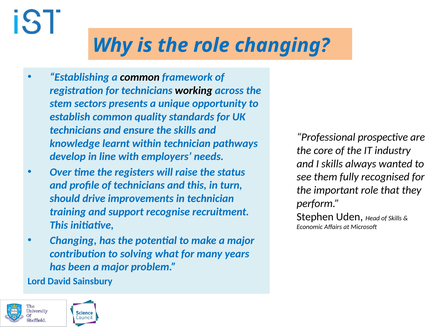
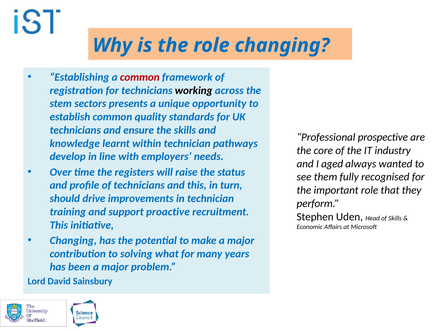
common colour: black -> red (140, 77)
I skills: skills -> aged (332, 164)
recognise: recognise -> proactive (168, 212)
